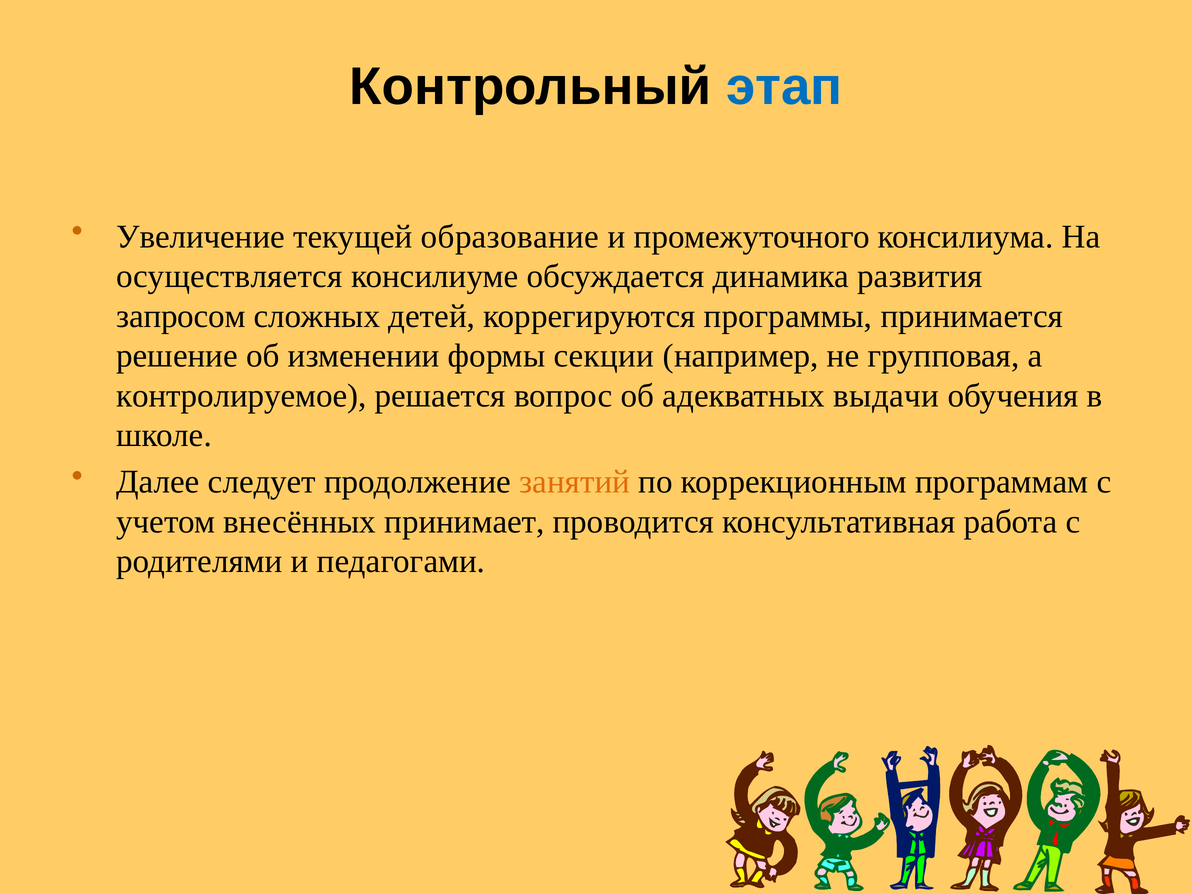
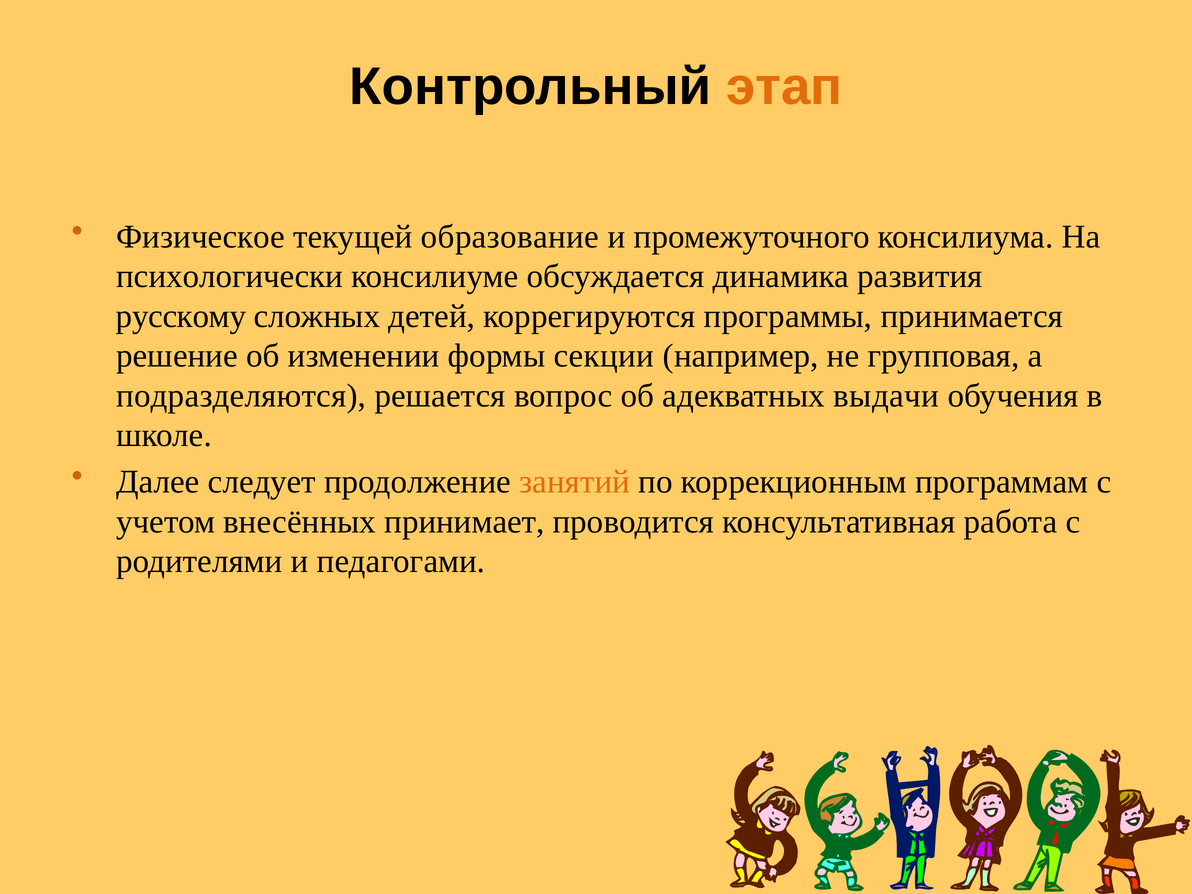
этап colour: blue -> orange (784, 87)
Увеличение: Увеличение -> Физическое (201, 237)
осуществляется: осуществляется -> психологически (230, 277)
запросом: запросом -> русскому (181, 316)
контролируемое: контролируемое -> подразделяются (241, 396)
